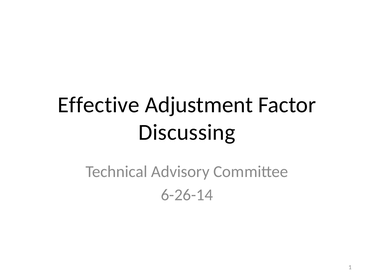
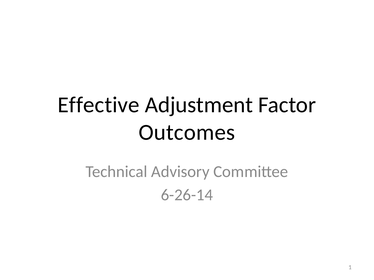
Discussing: Discussing -> Outcomes (187, 133)
